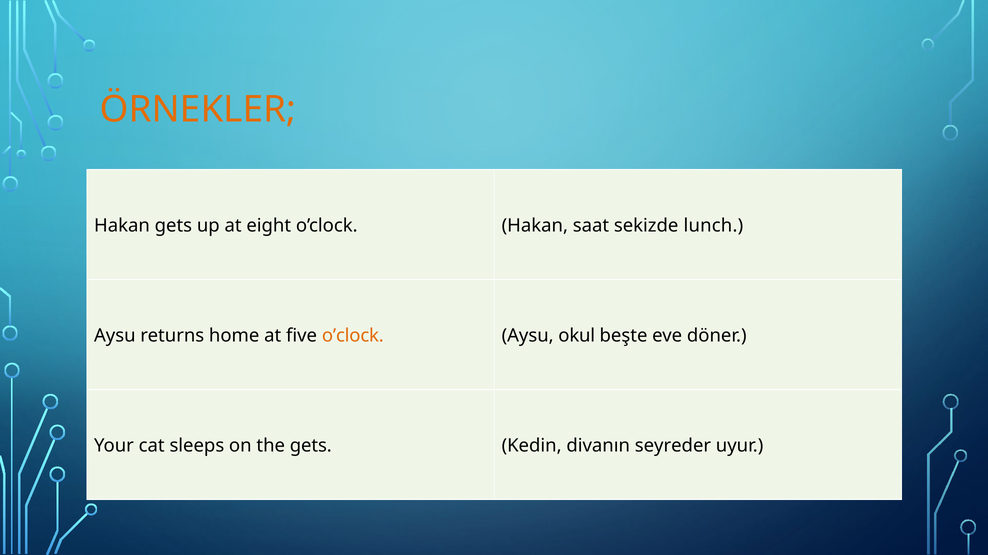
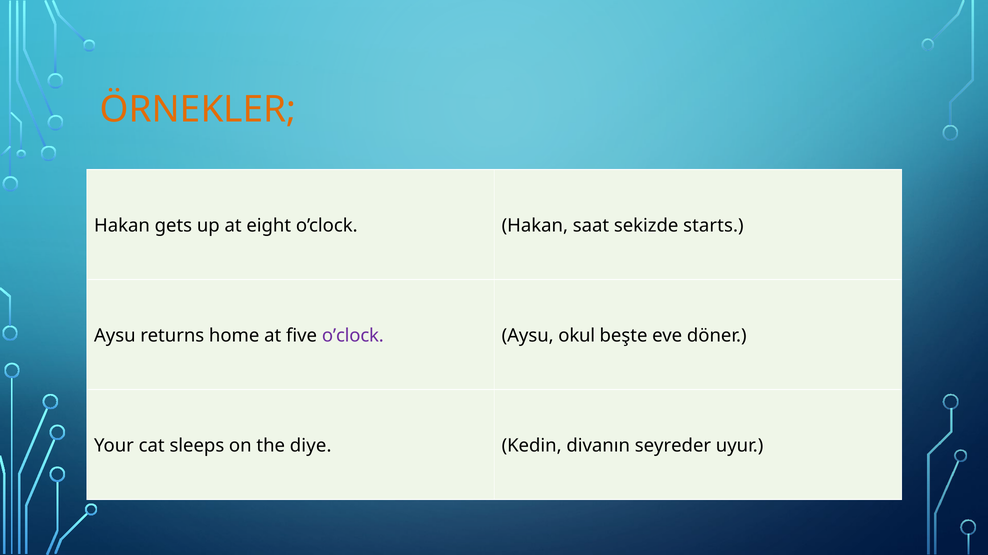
lunch: lunch -> starts (713, 226)
o’clock colour: orange -> purple (353, 336)
the gets: gets -> diye (311, 446)
